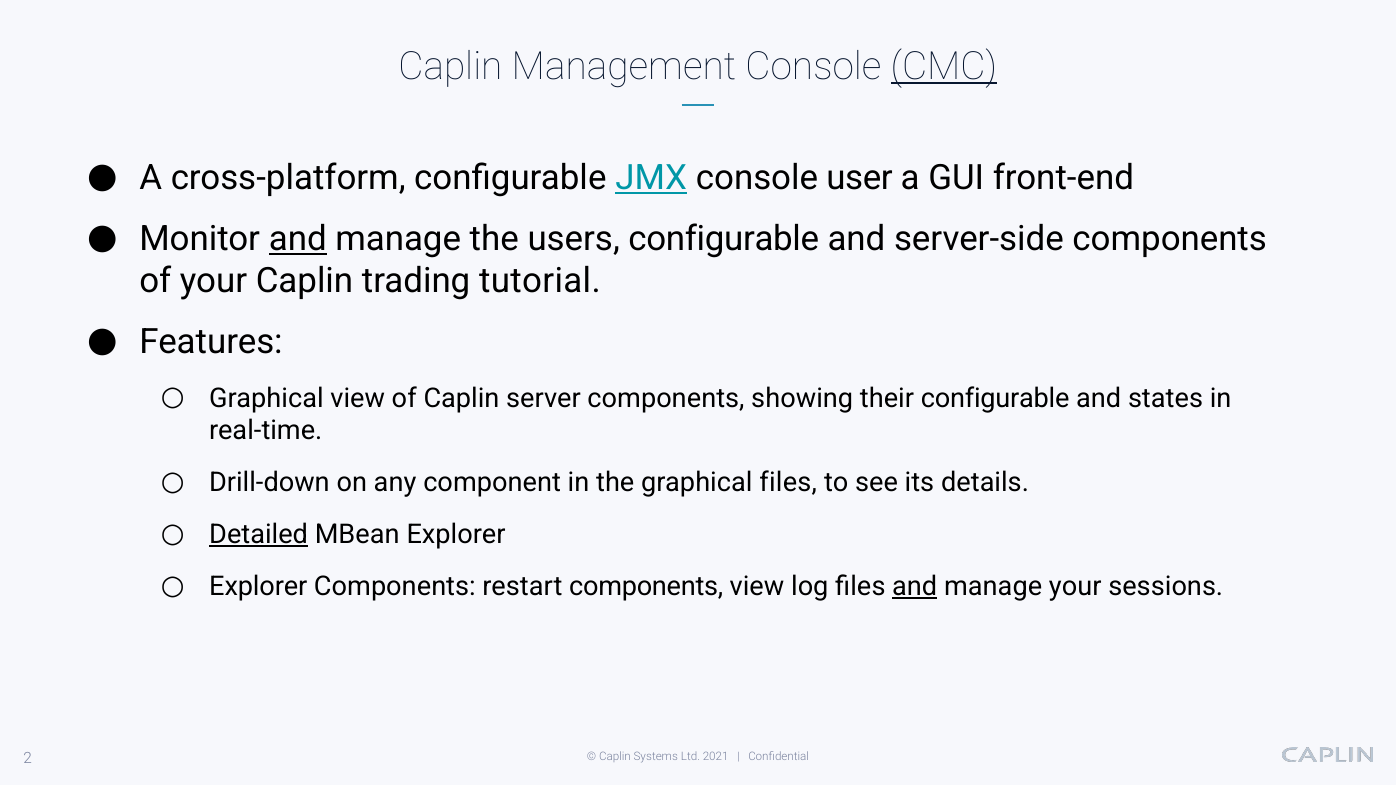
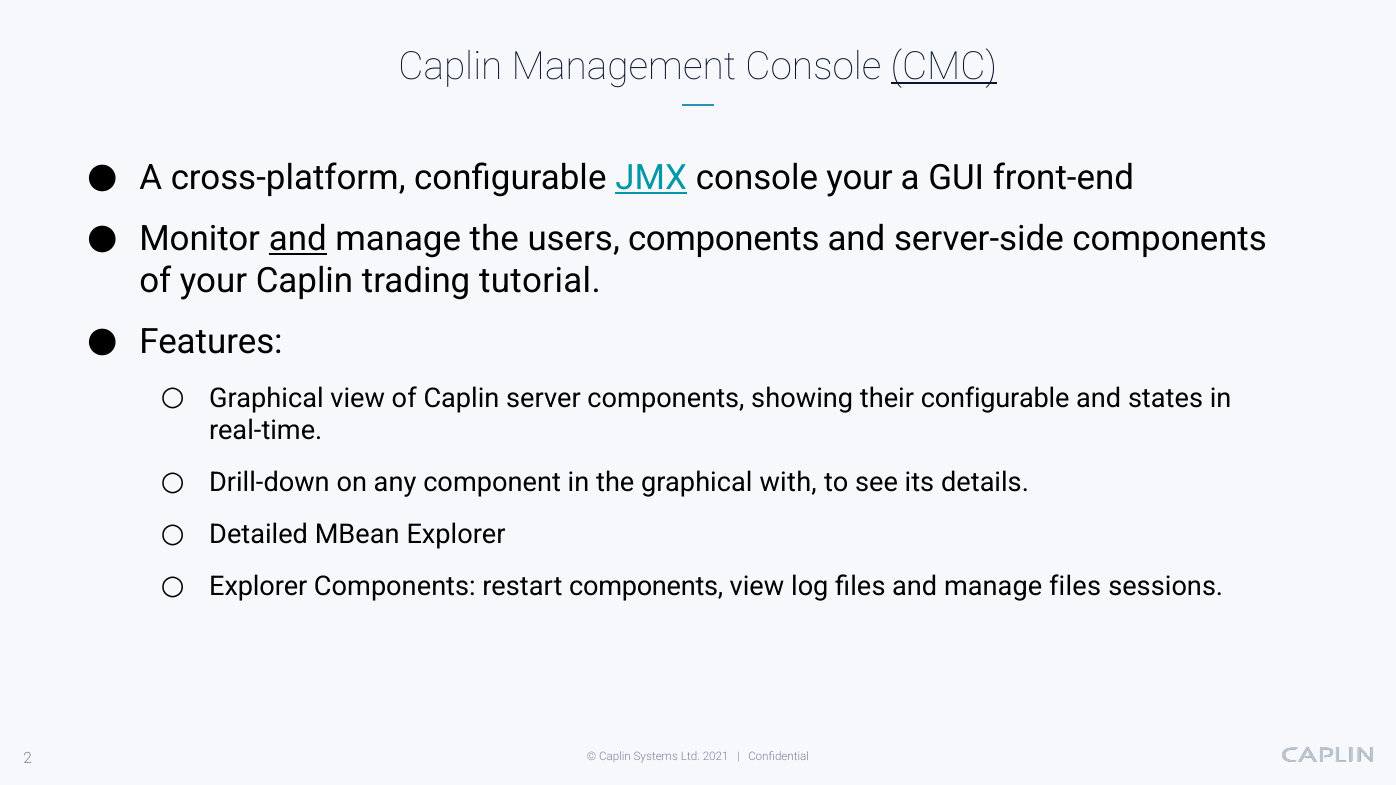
console user: user -> your (860, 178)
users configurable: configurable -> components (724, 239)
graphical files: files -> with (788, 483)
Detailed underline: present -> none (259, 535)
and underline: present -> none (915, 587)
manage your: your -> files (1075, 587)
